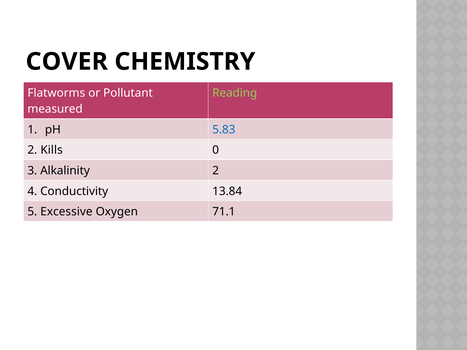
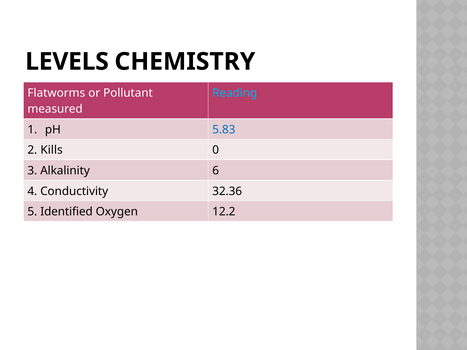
COVER: COVER -> LEVELS (67, 62)
Reading colour: light green -> light blue (235, 93)
Alkalinity 2: 2 -> 6 (216, 171)
13.84: 13.84 -> 32.36 (227, 191)
Excessive: Excessive -> Identified (67, 212)
71.1: 71.1 -> 12.2 (224, 212)
